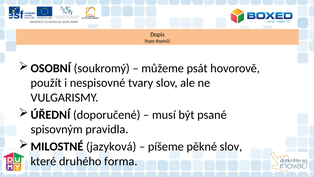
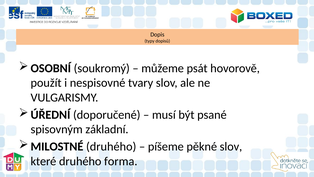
pravidla: pravidla -> základní (107, 129)
MILOSTNÉ jazyková: jazyková -> druhého (111, 146)
